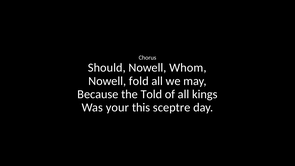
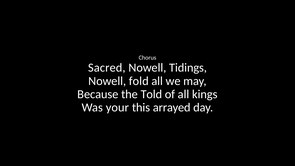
Should: Should -> Sacred (107, 68)
Whom: Whom -> Tidings (188, 68)
sceptre: sceptre -> arrayed (172, 107)
